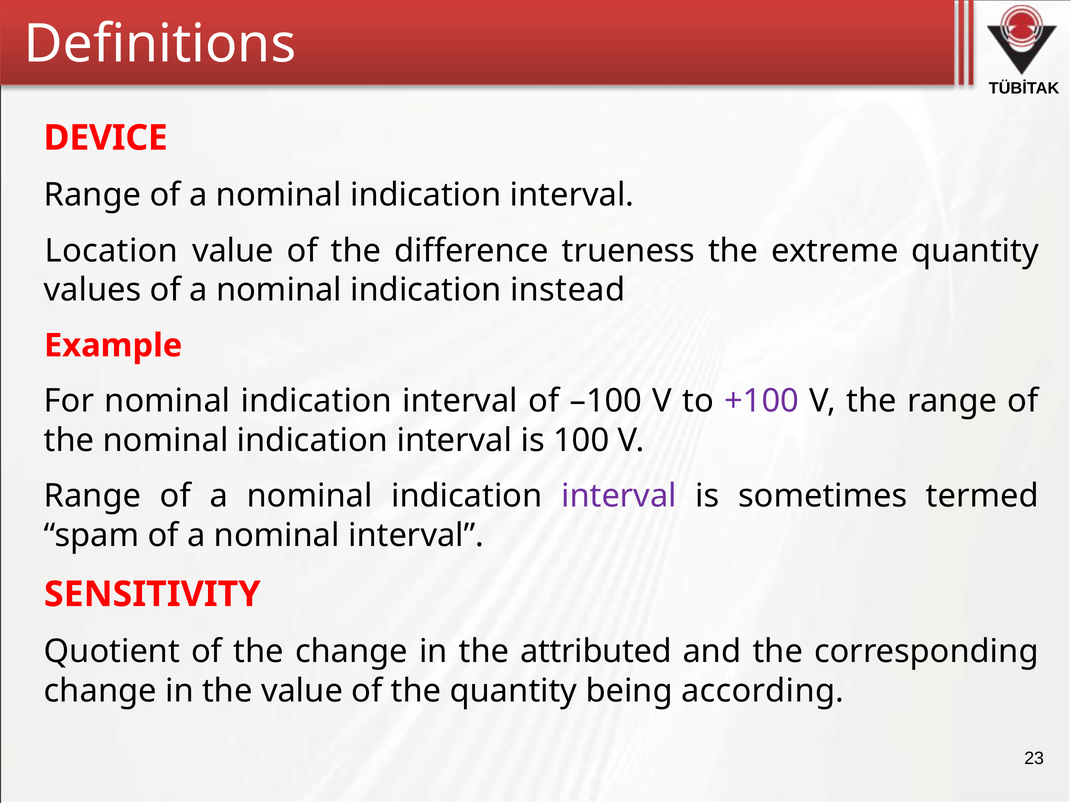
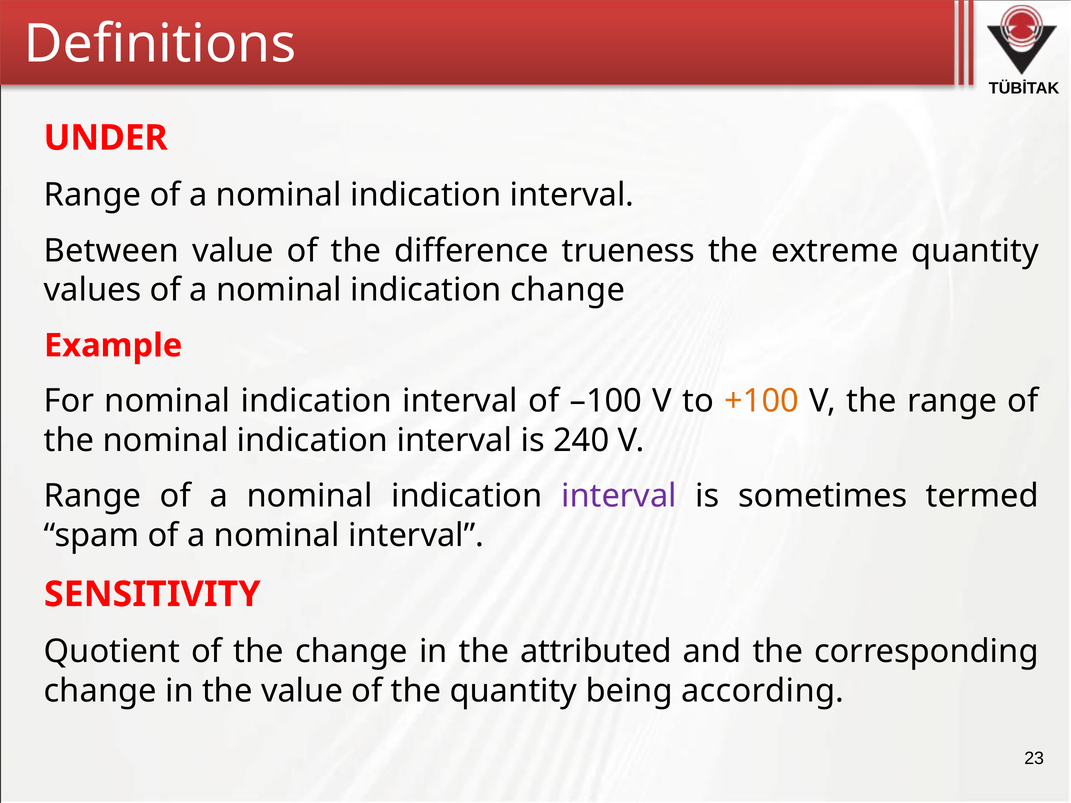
DEVICE: DEVICE -> UNDER (106, 138)
Location: Location -> Between (111, 251)
indication instead: instead -> change (568, 290)
+100 colour: purple -> orange (762, 401)
100: 100 -> 240 (581, 441)
